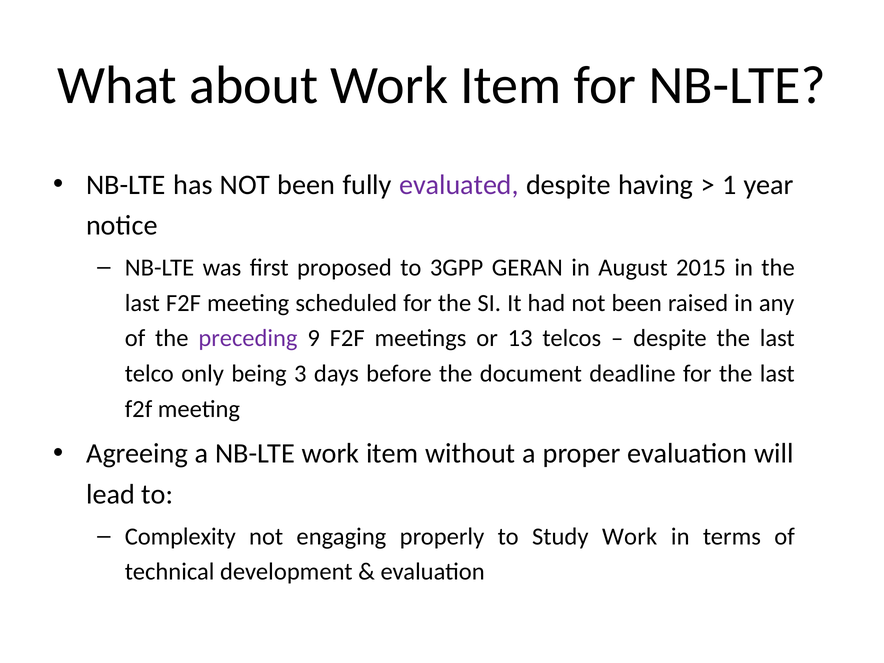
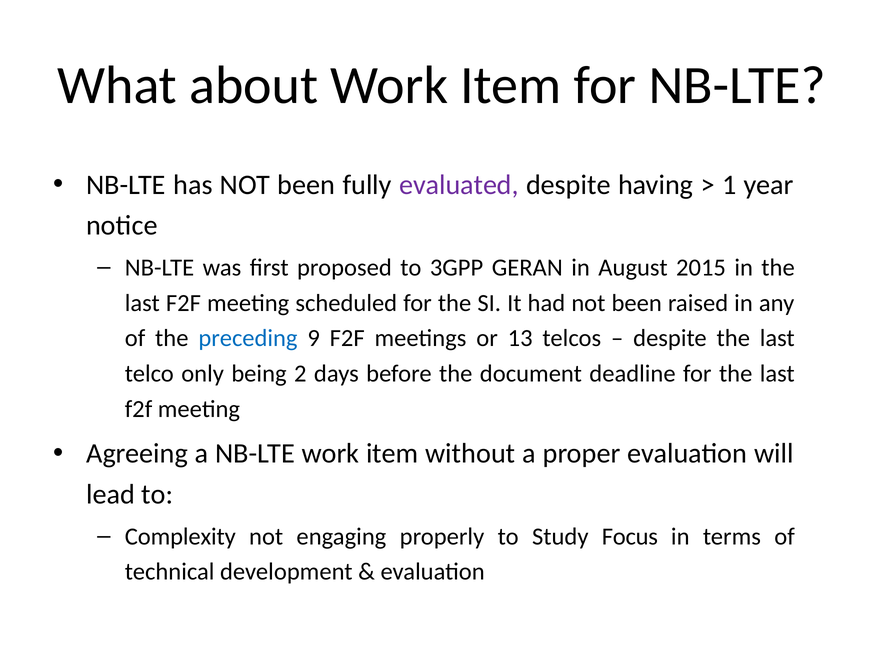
preceding colour: purple -> blue (248, 338)
3: 3 -> 2 (300, 374)
Study Work: Work -> Focus (630, 536)
